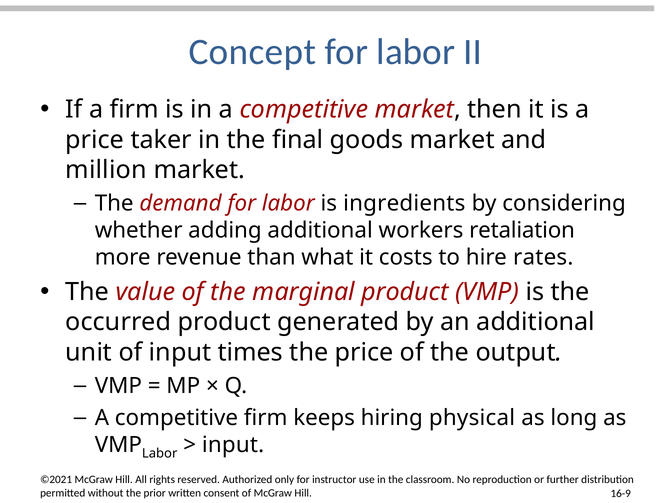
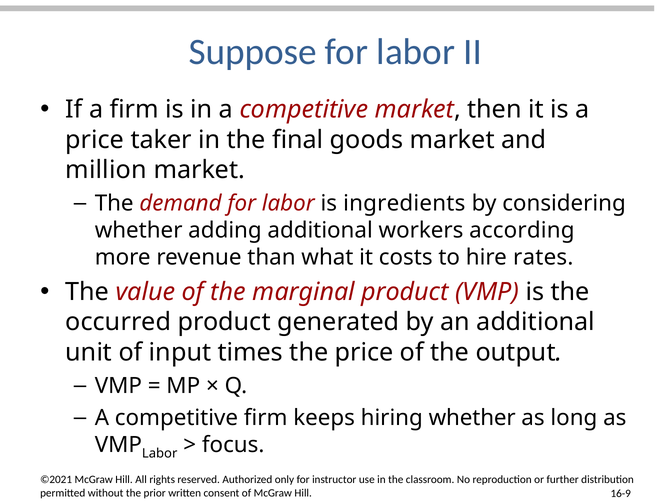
Concept: Concept -> Suppose (253, 52)
retaliation: retaliation -> according (522, 231)
hiring physical: physical -> whether (472, 418)
input: input -> focus (233, 445)
